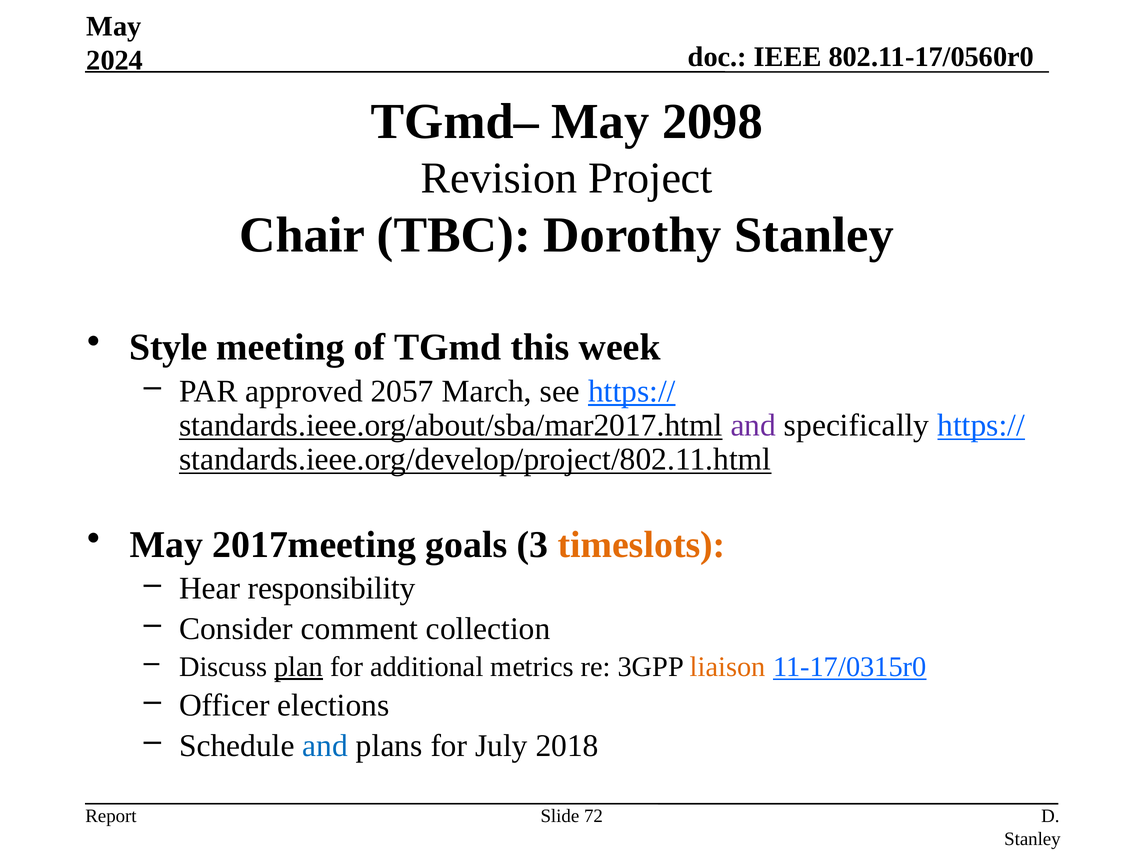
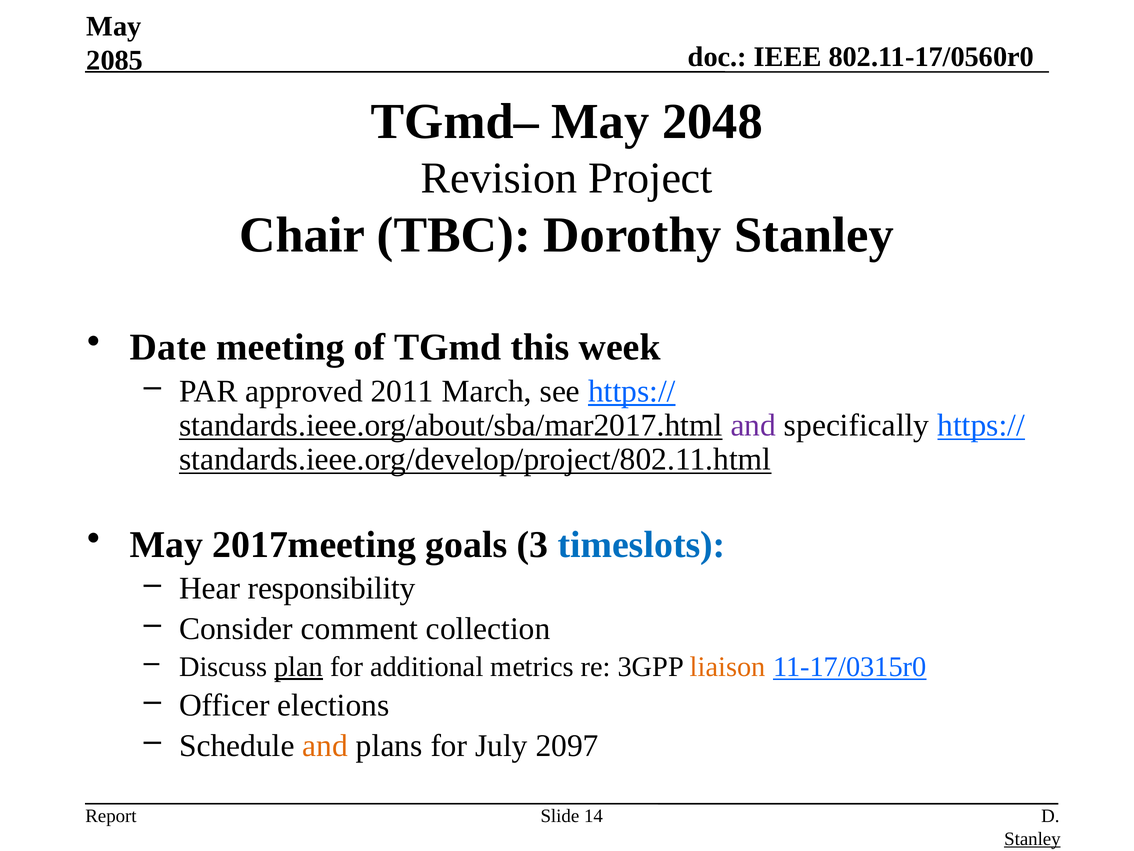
2024: 2024 -> 2085 (115, 61)
2098: 2098 -> 2048 (712, 122)
Style: Style -> Date (168, 347)
2057: 2057 -> 2011 (402, 391)
timeslots colour: orange -> blue (642, 544)
and colour: blue -> orange (325, 745)
2018: 2018 -> 2097 (567, 745)
72: 72 -> 14 (593, 816)
Stanley underline: none -> present (1032, 838)
